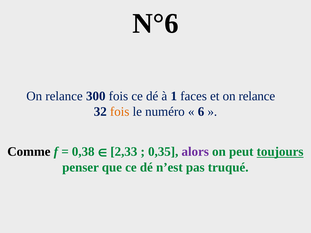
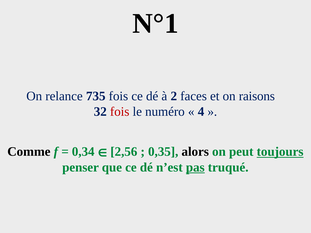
N°6: N°6 -> N°1 (155, 24)
300: 300 -> 735 (96, 96)
1: 1 -> 2 (174, 96)
et on relance: relance -> raisons (257, 96)
fois colour: orange -> red (120, 112)
6: 6 -> 4 (201, 112)
0,38: 0,38 -> 0,34 (83, 152)
2,33: 2,33 -> 2,56 (124, 152)
alors colour: purple -> black (195, 152)
pas underline: none -> present (195, 167)
